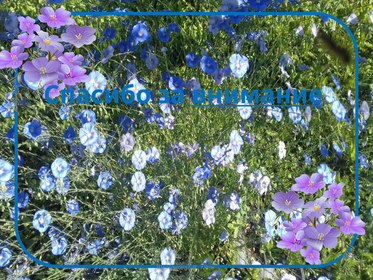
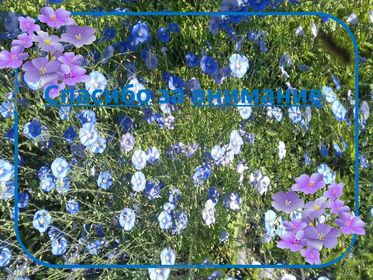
Спасибо underline: none -> present (97, 95)
